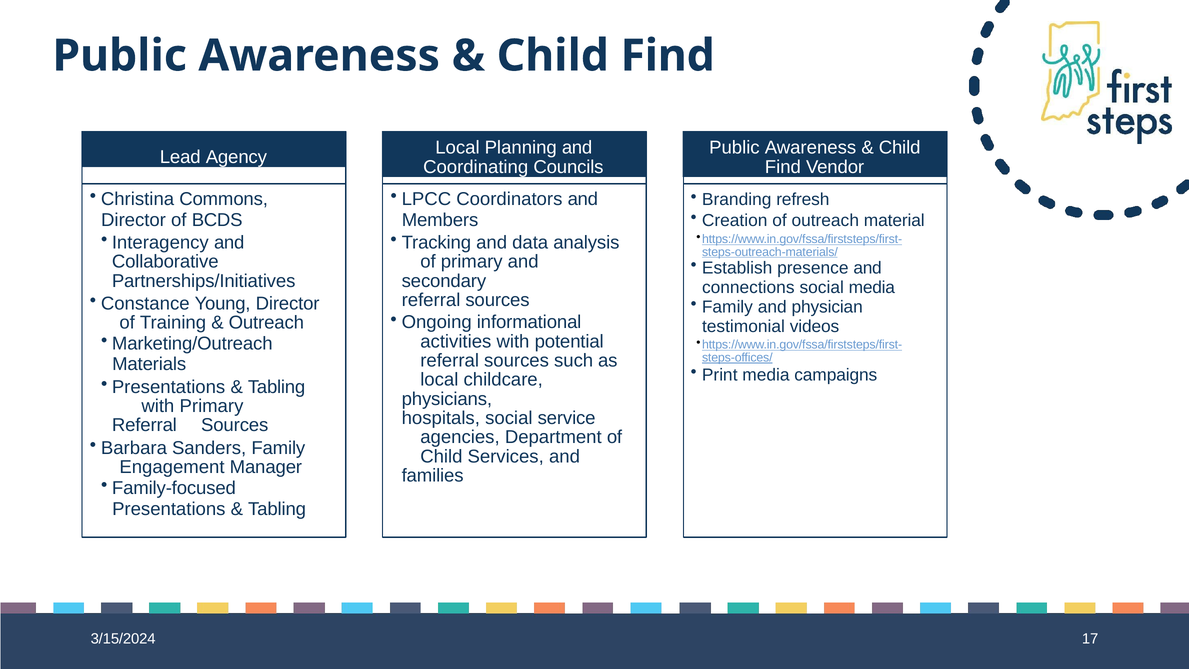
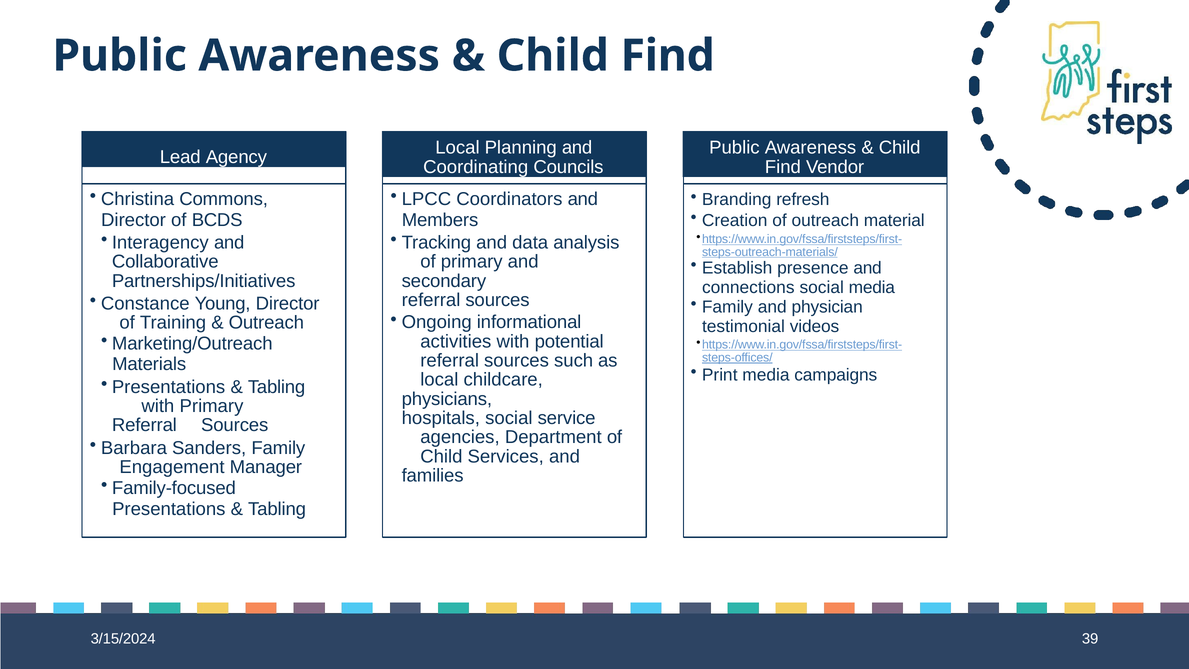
17: 17 -> 39 (1090, 639)
